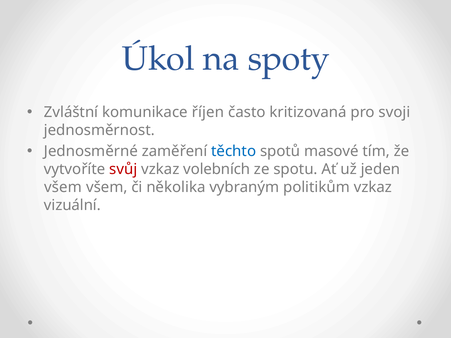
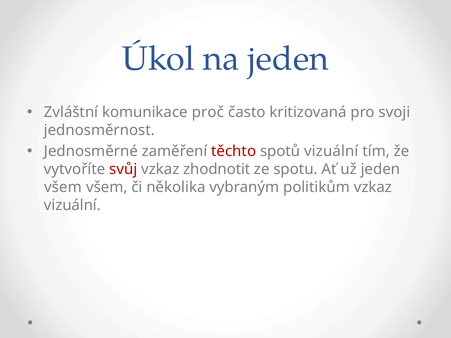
na spoty: spoty -> jeden (288, 59)
říjen: říjen -> proč (208, 112)
těchto colour: blue -> red (234, 151)
spotů masové: masové -> vizuální (331, 151)
volebních: volebních -> zhodnotit (217, 169)
